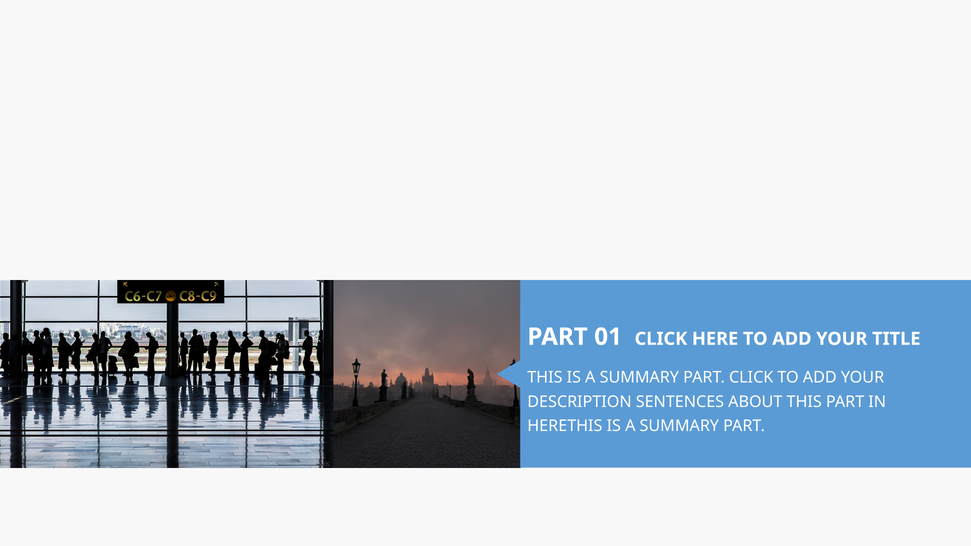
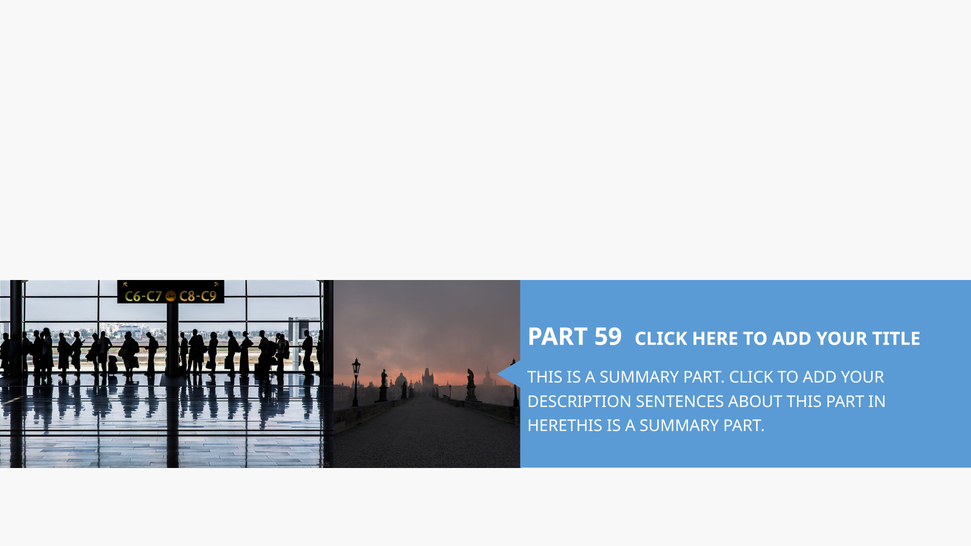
01: 01 -> 59 (608, 337)
